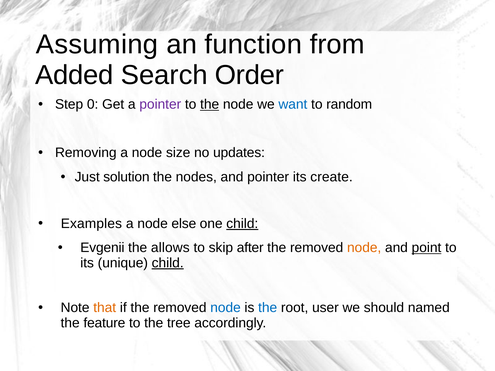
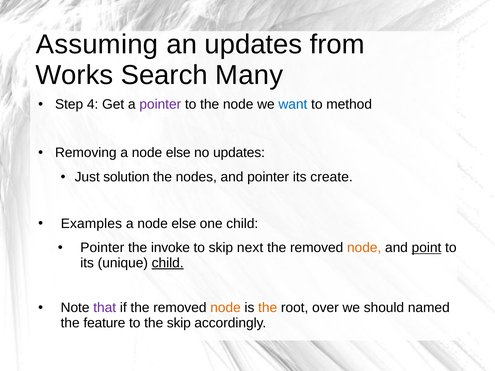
an function: function -> updates (253, 44)
Added: Added -> Works (74, 75)
Order: Order -> Many (249, 75)
0: 0 -> 4 (93, 104)
the underline: present -> none (210, 104)
random: random -> method (349, 104)
Removing a node size: size -> else (178, 153)
child underline: present -> none (242, 224)
Evgenii: Evgenii -> Pointer (102, 248)
allows: allows -> invoke (170, 248)
after: after -> next (250, 248)
that colour: orange -> purple (105, 308)
node colour: blue -> orange (226, 308)
the colour: blue -> orange (268, 308)
user: user -> over (325, 308)
the tree: tree -> skip (179, 323)
